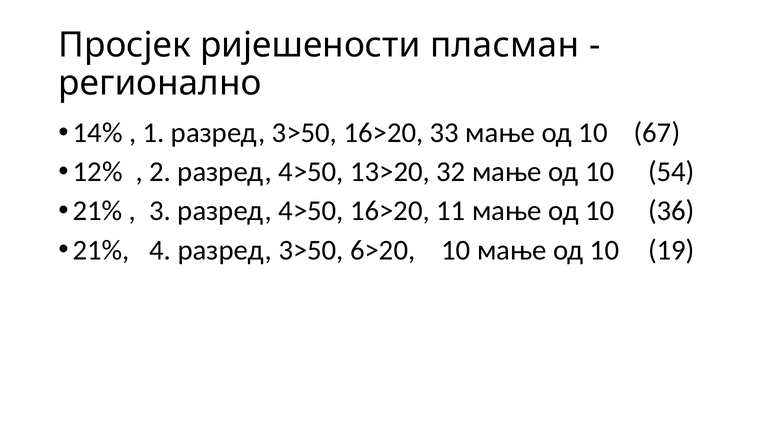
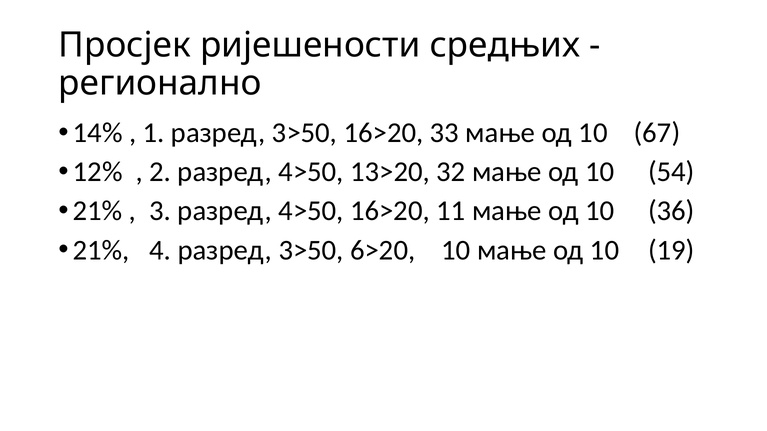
пласман: пласман -> средњих (505, 45)
